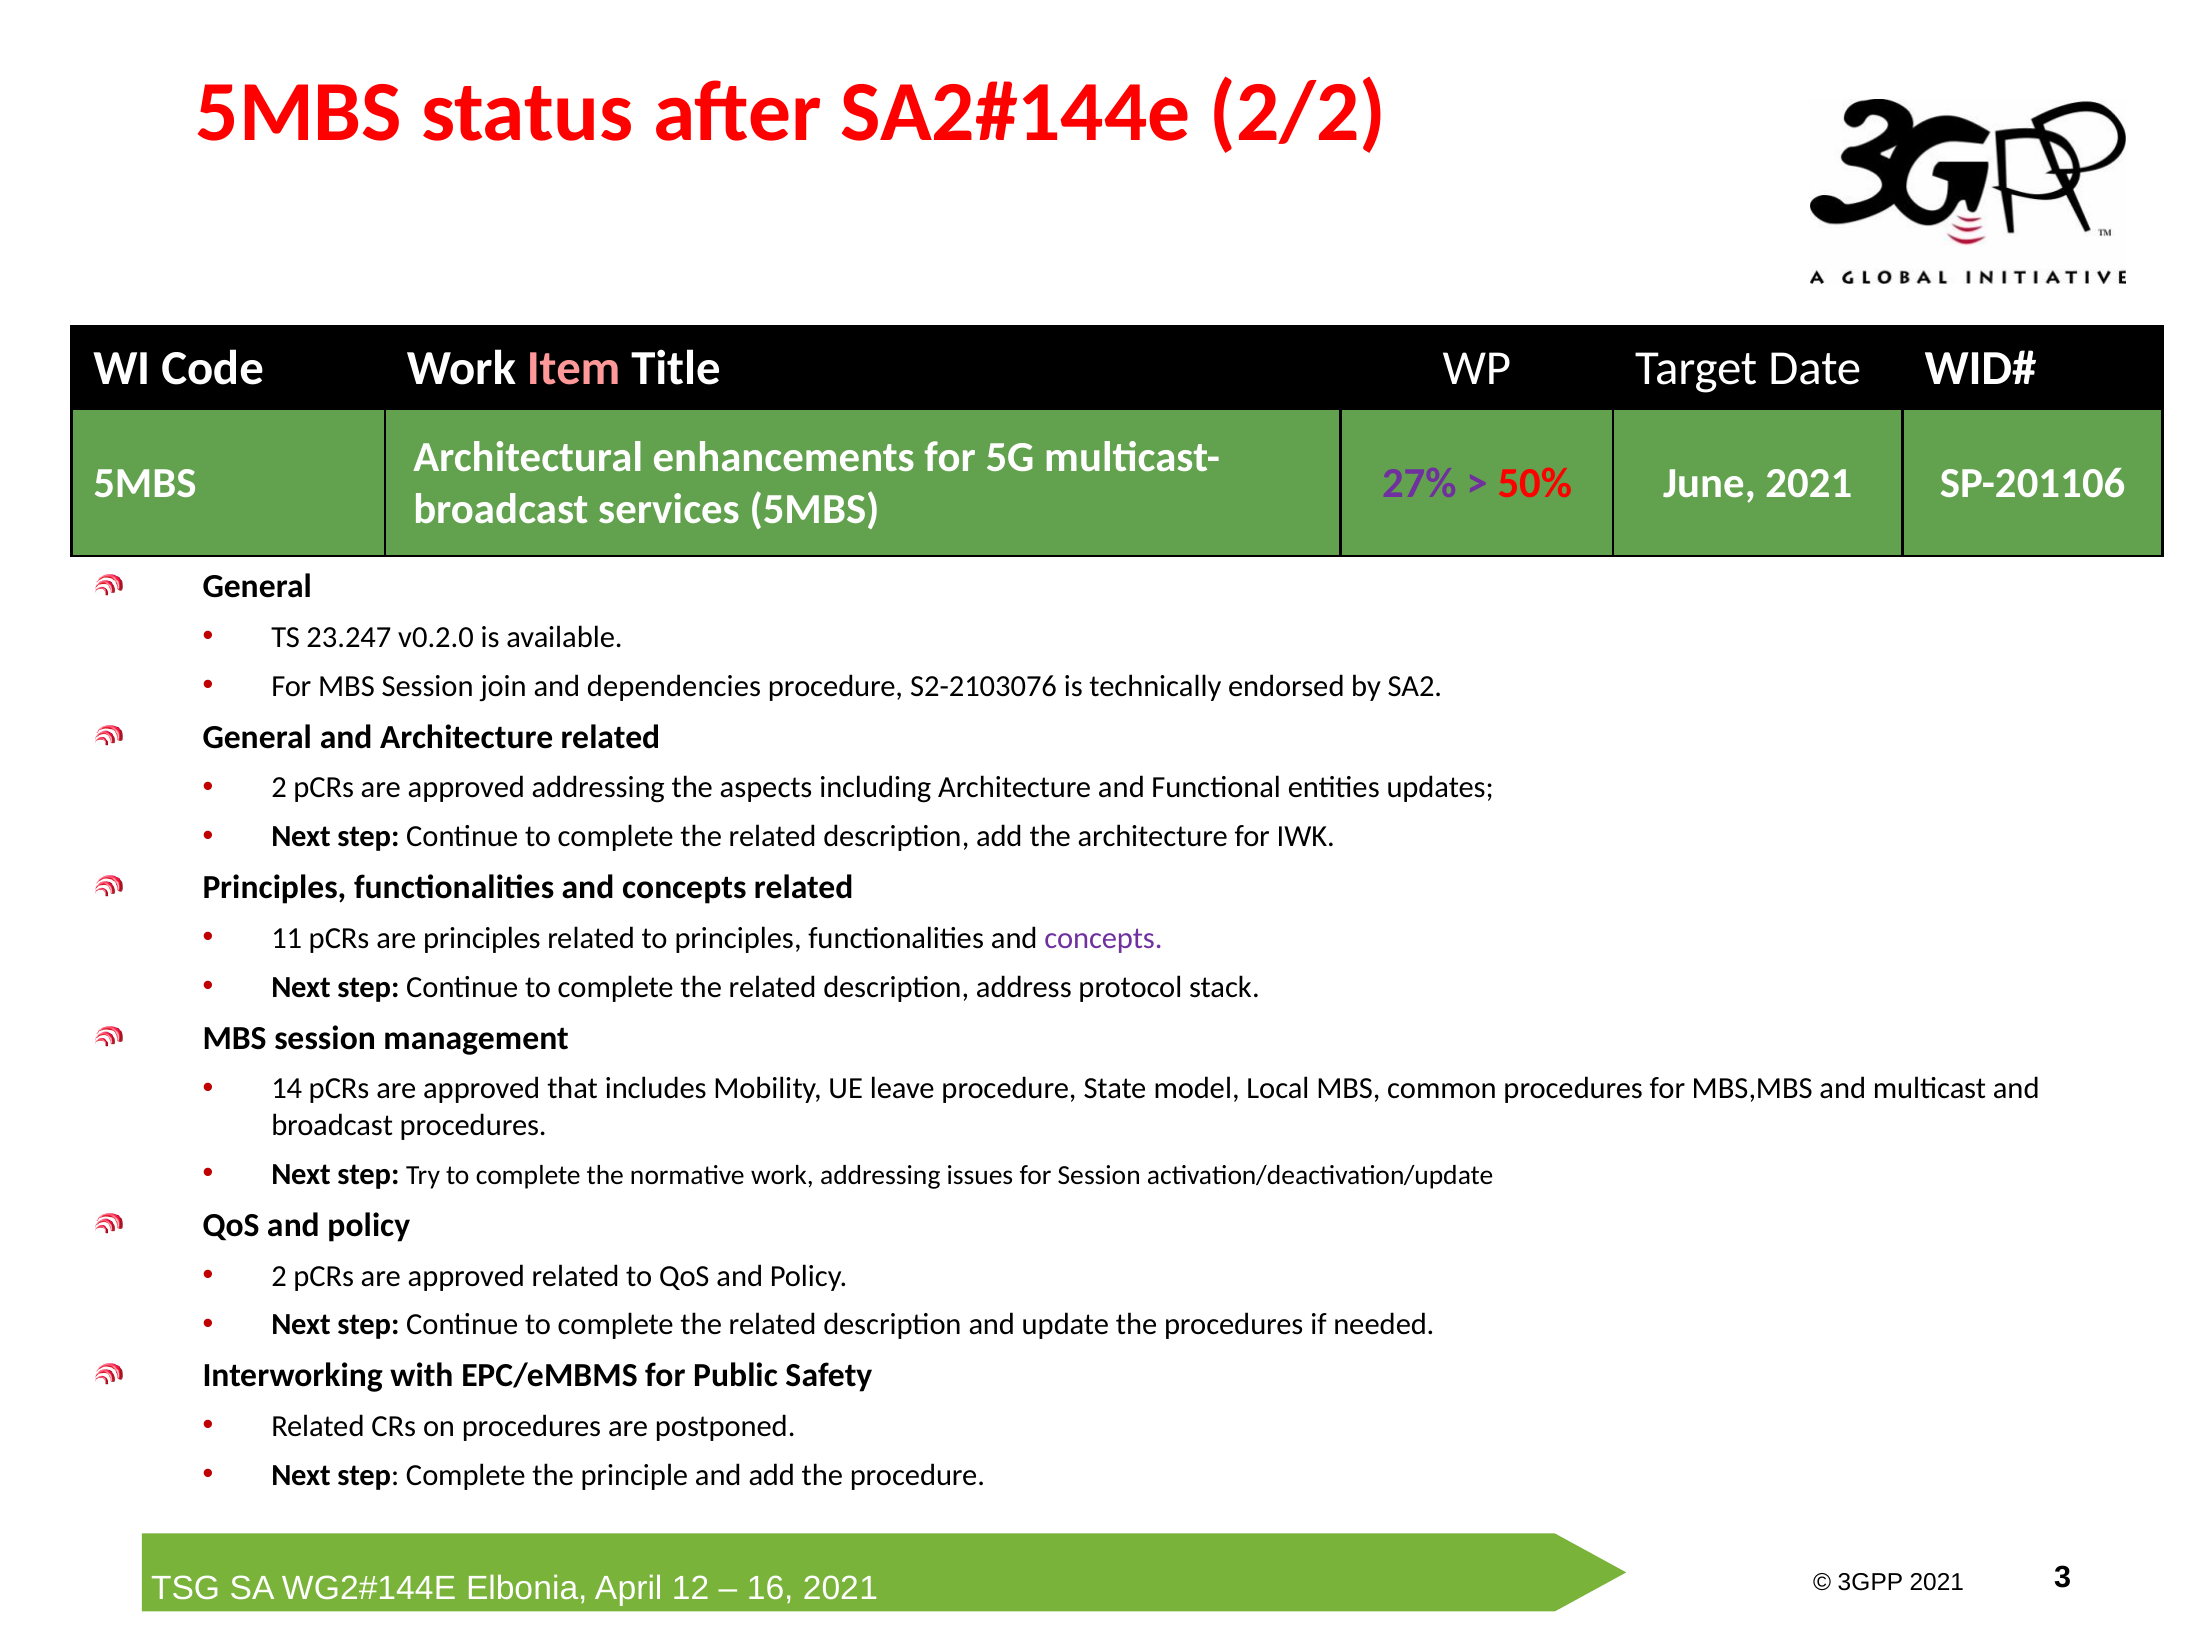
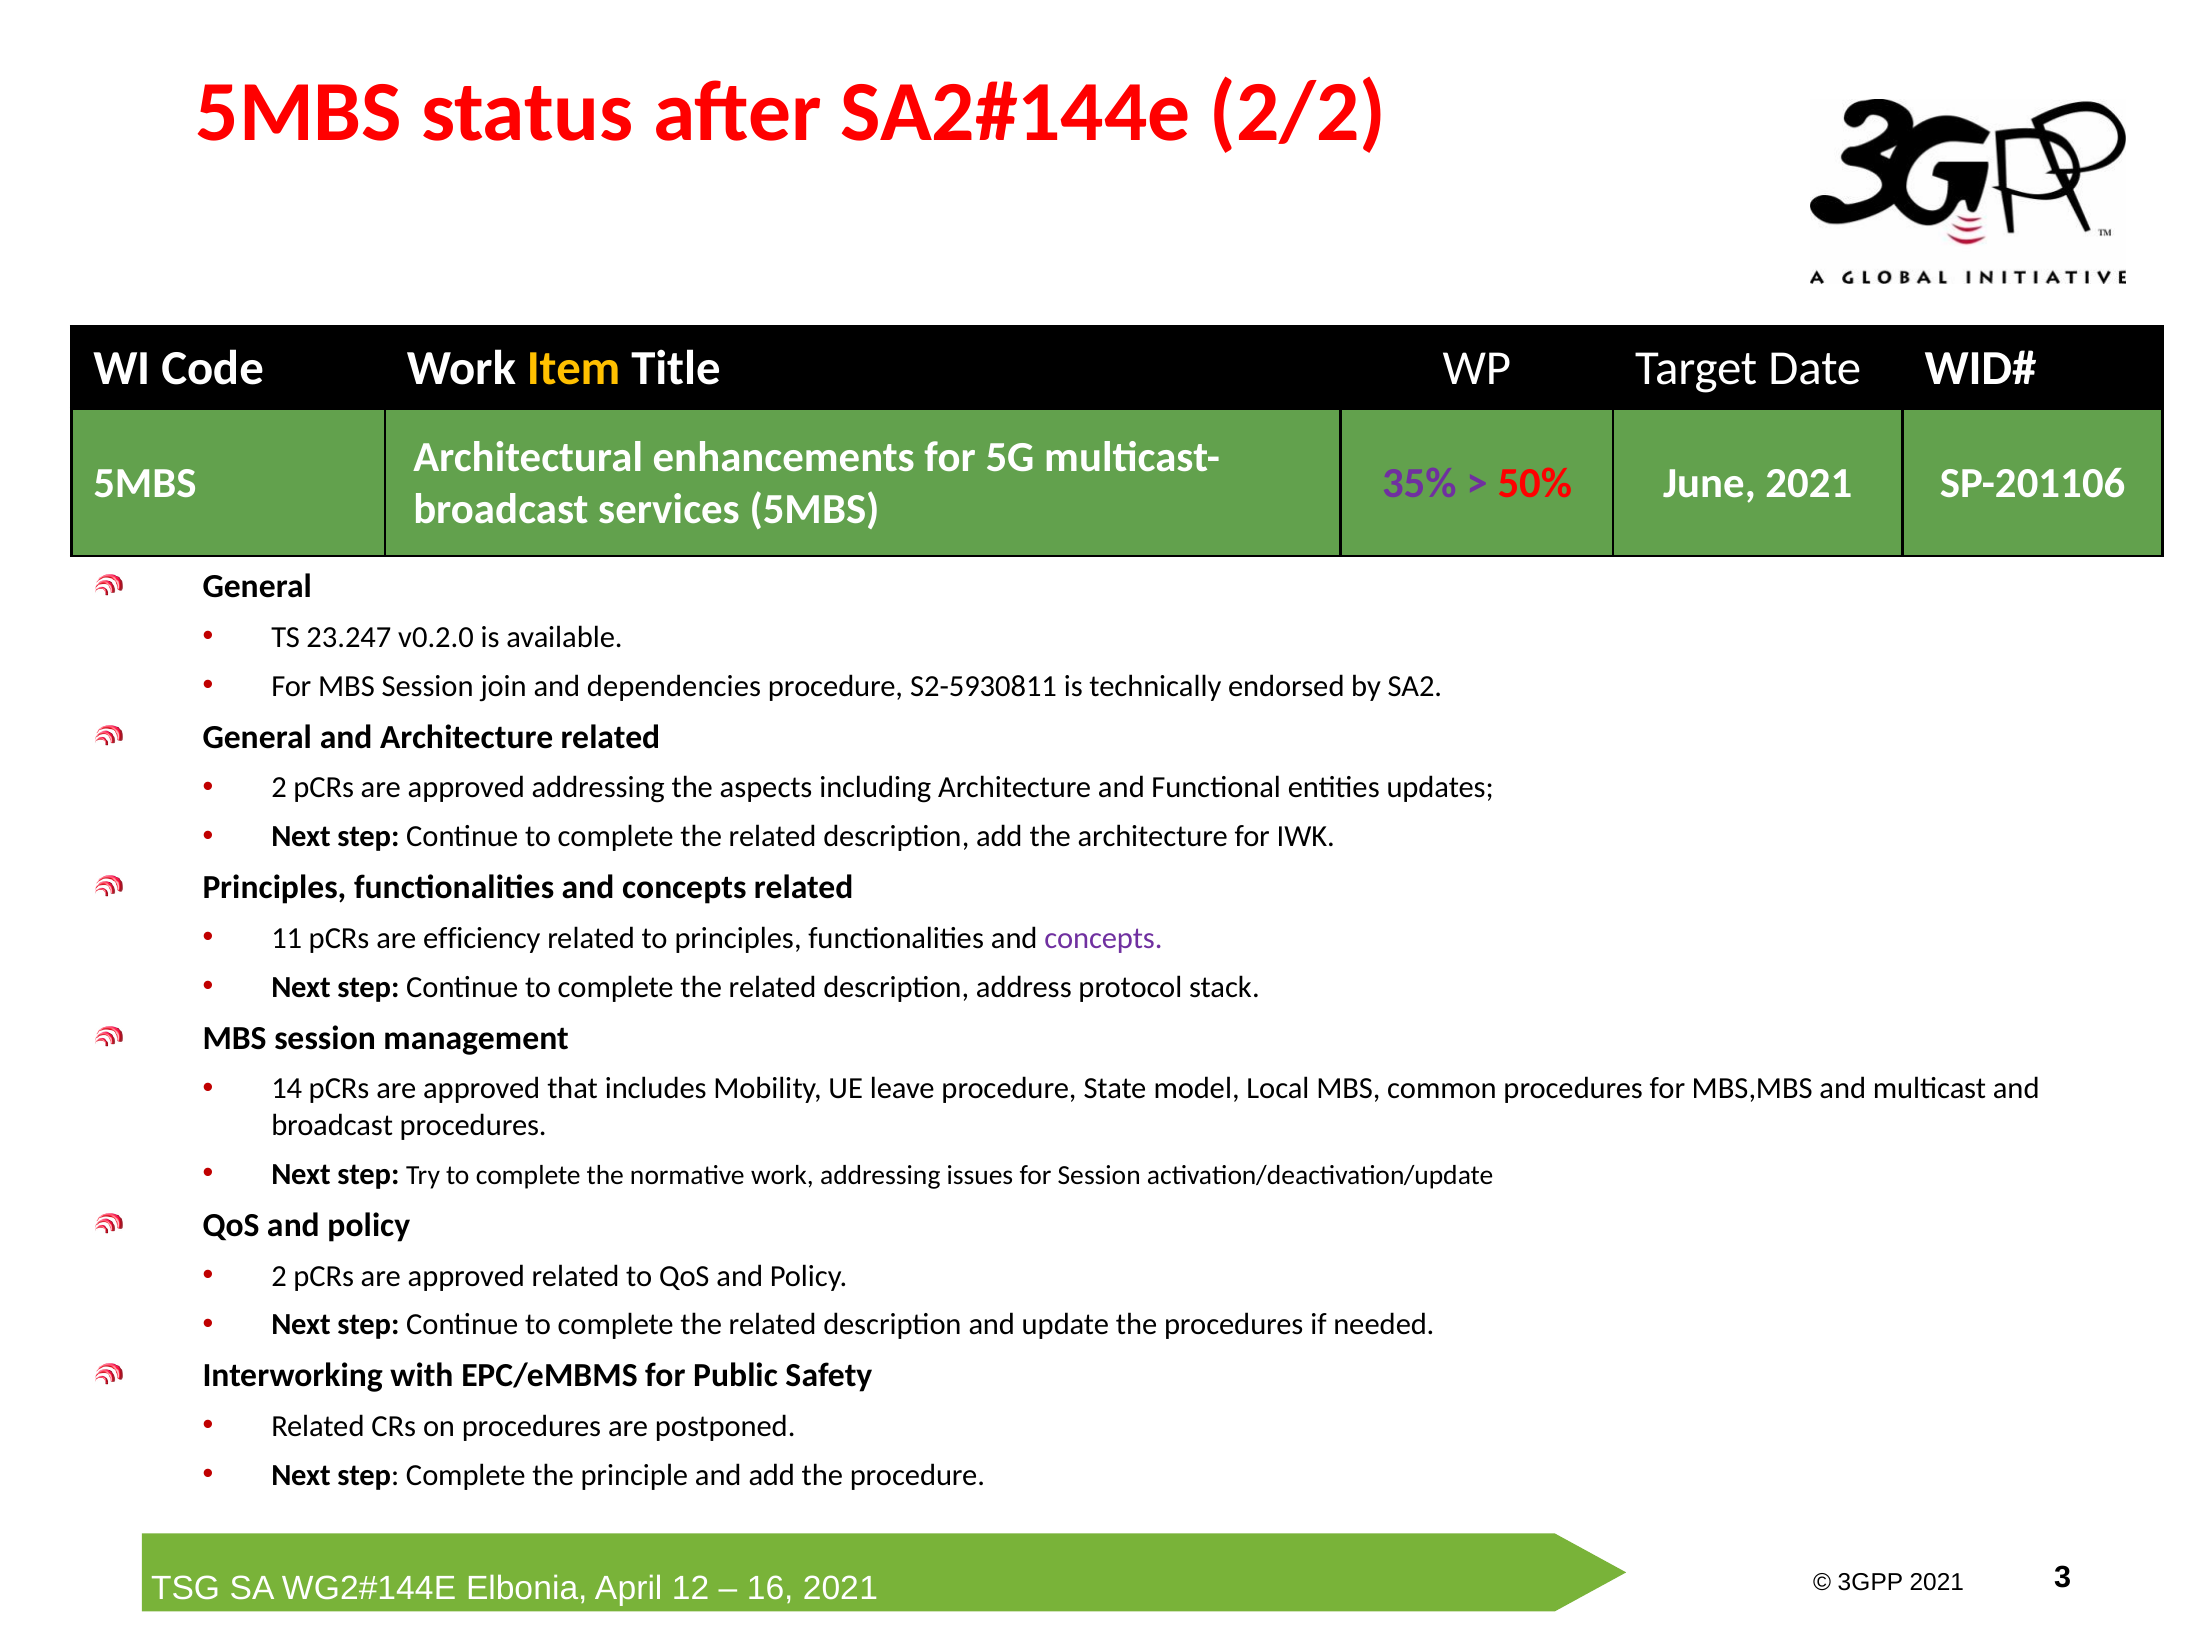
Item colour: pink -> yellow (574, 368)
27%: 27% -> 35% (1419, 483)
S2-2103076: S2-2103076 -> S2-5930811 (984, 686)
are principles: principles -> efficiency (482, 938)
